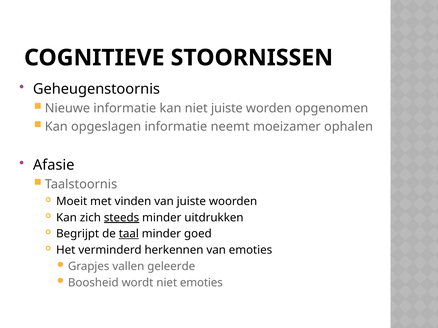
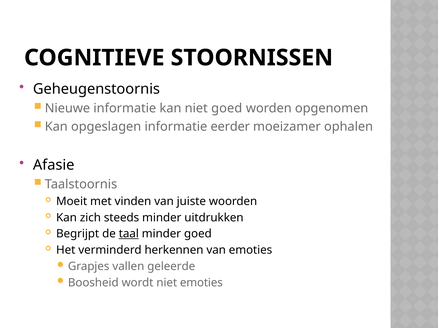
niet juiste: juiste -> goed (227, 108)
neemt: neemt -> eerder (230, 127)
steeds underline: present -> none (122, 218)
